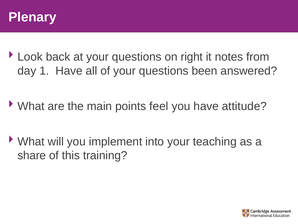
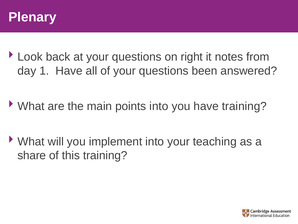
points feel: feel -> into (159, 106)
have attitude: attitude -> training (244, 106)
